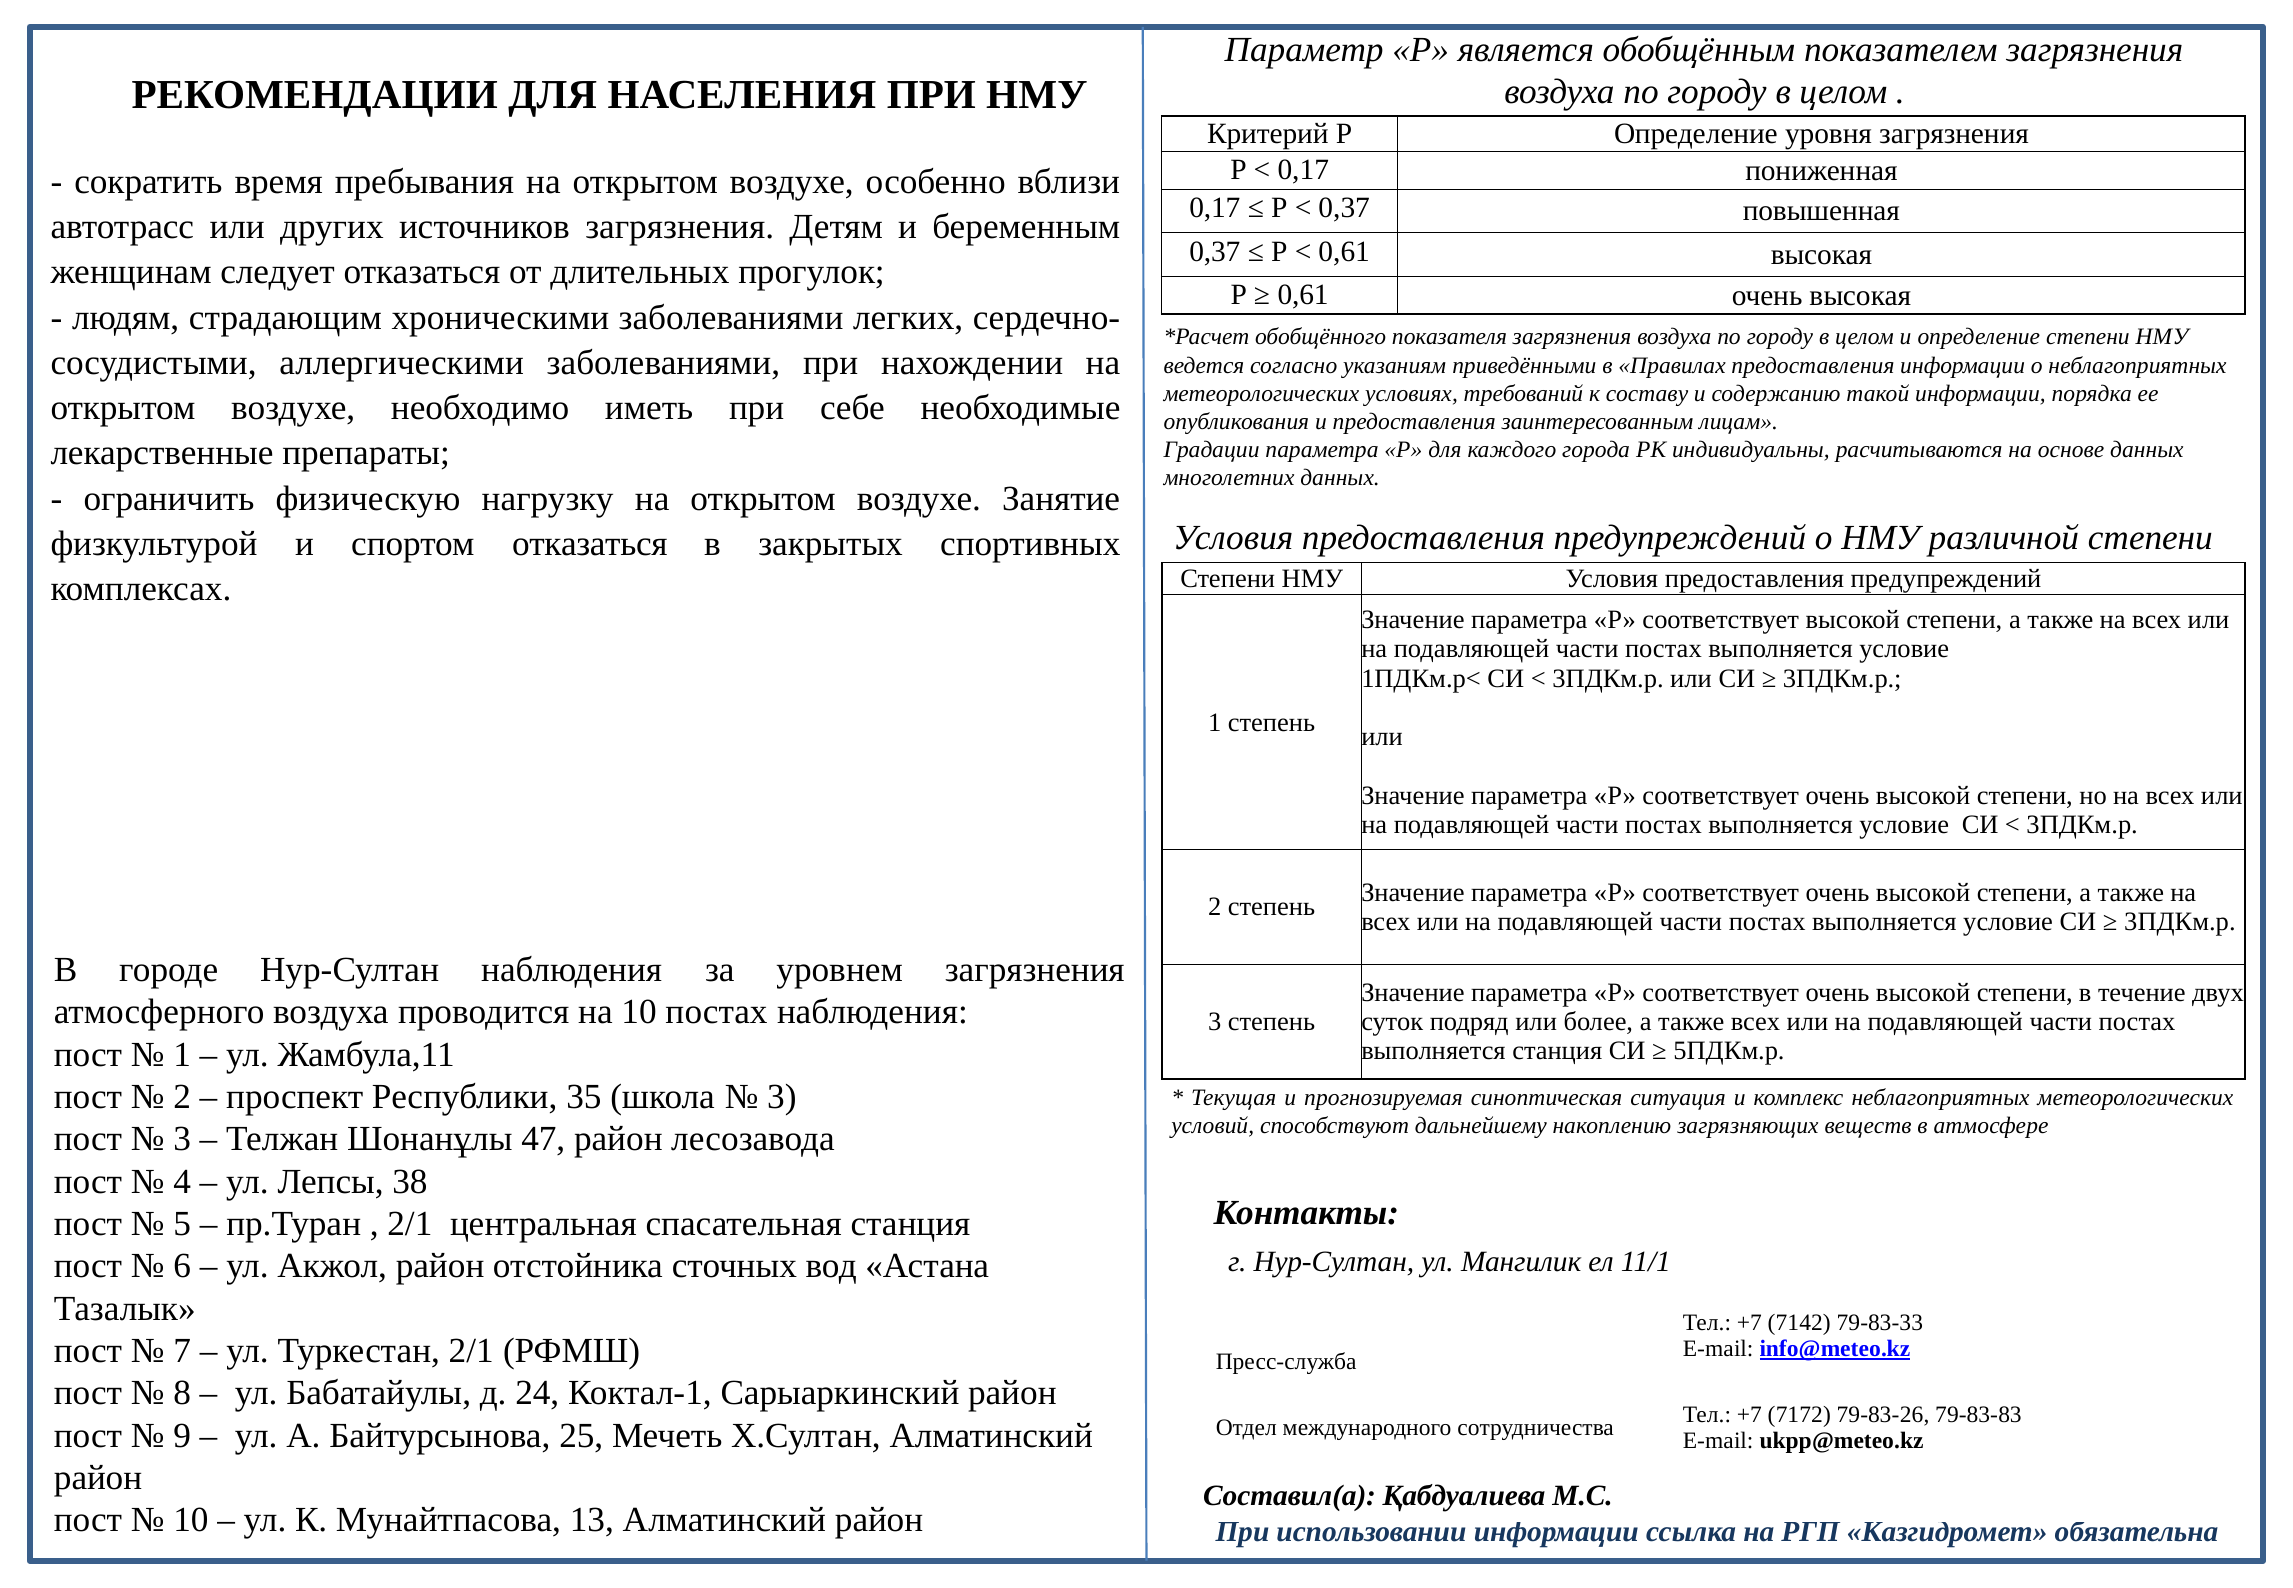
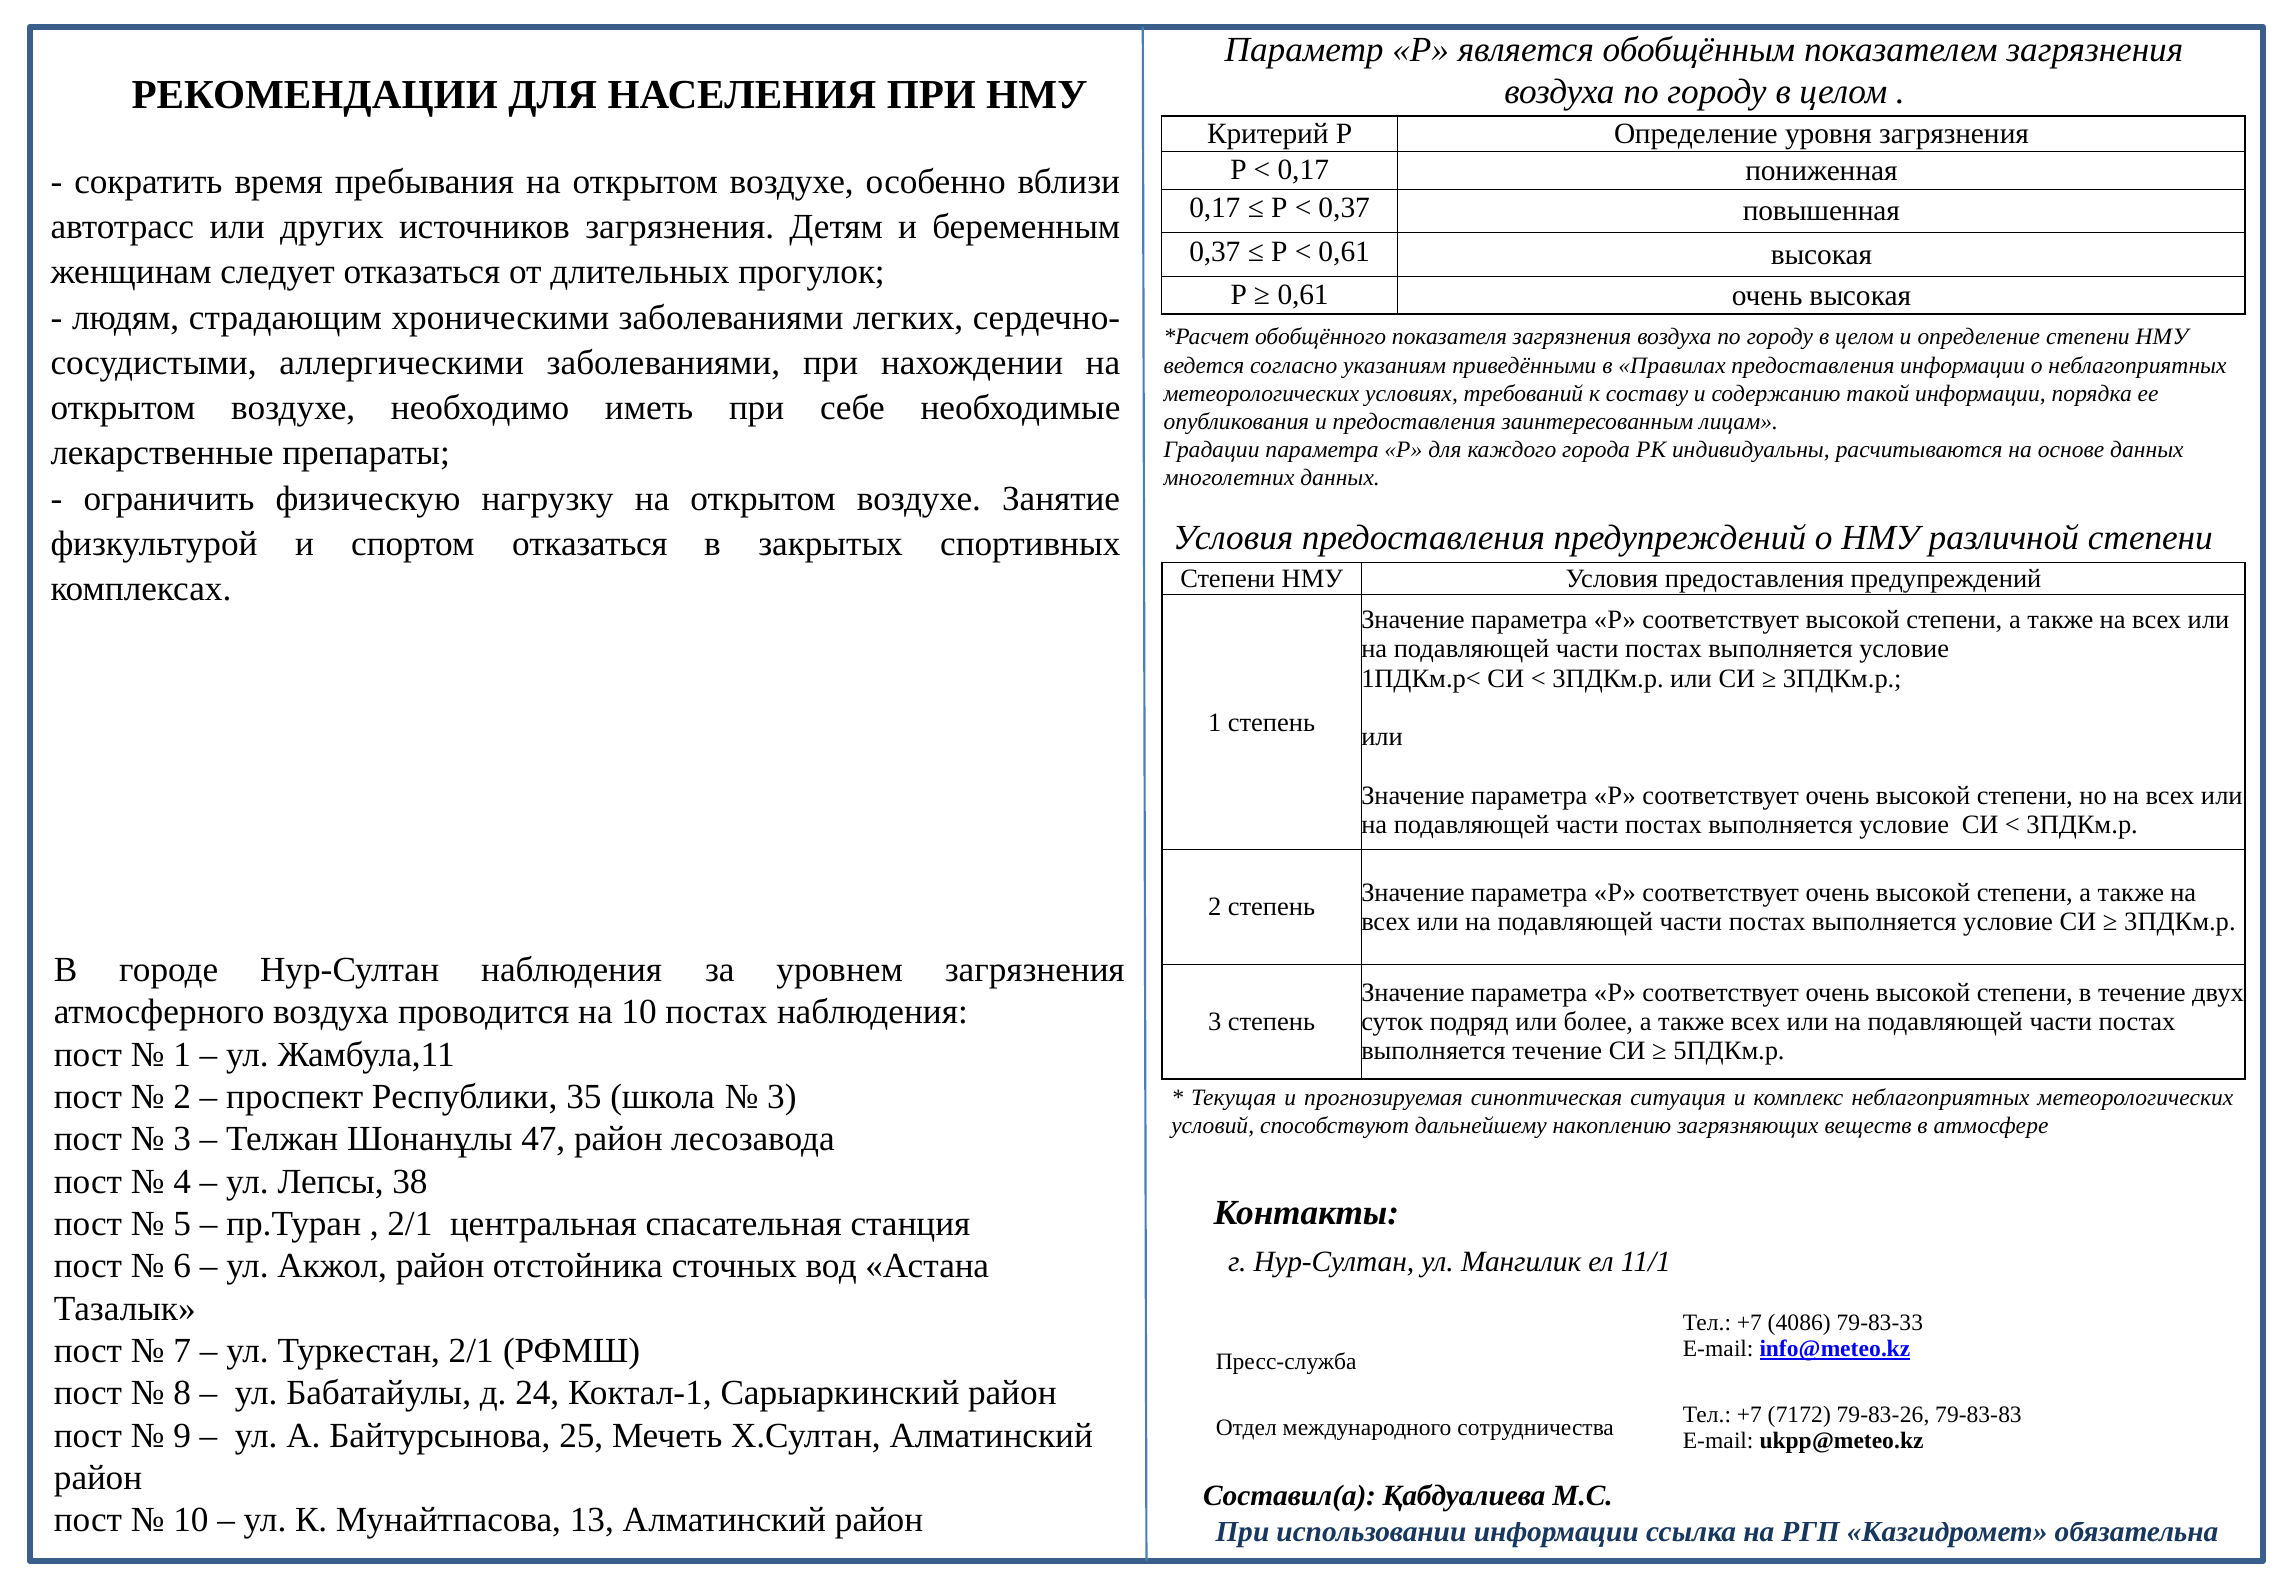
выполняется станция: станция -> течение (1557, 1051)
7142: 7142 -> 4086 (1799, 1322)
